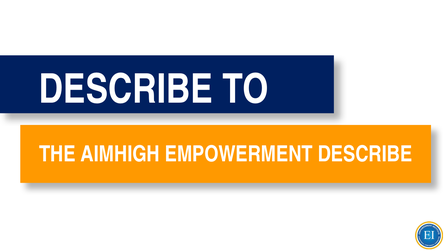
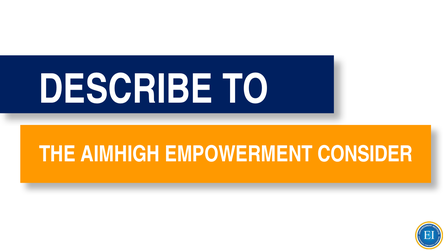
EMPOWERMENT DESCRIBE: DESCRIBE -> CONSIDER (365, 154)
